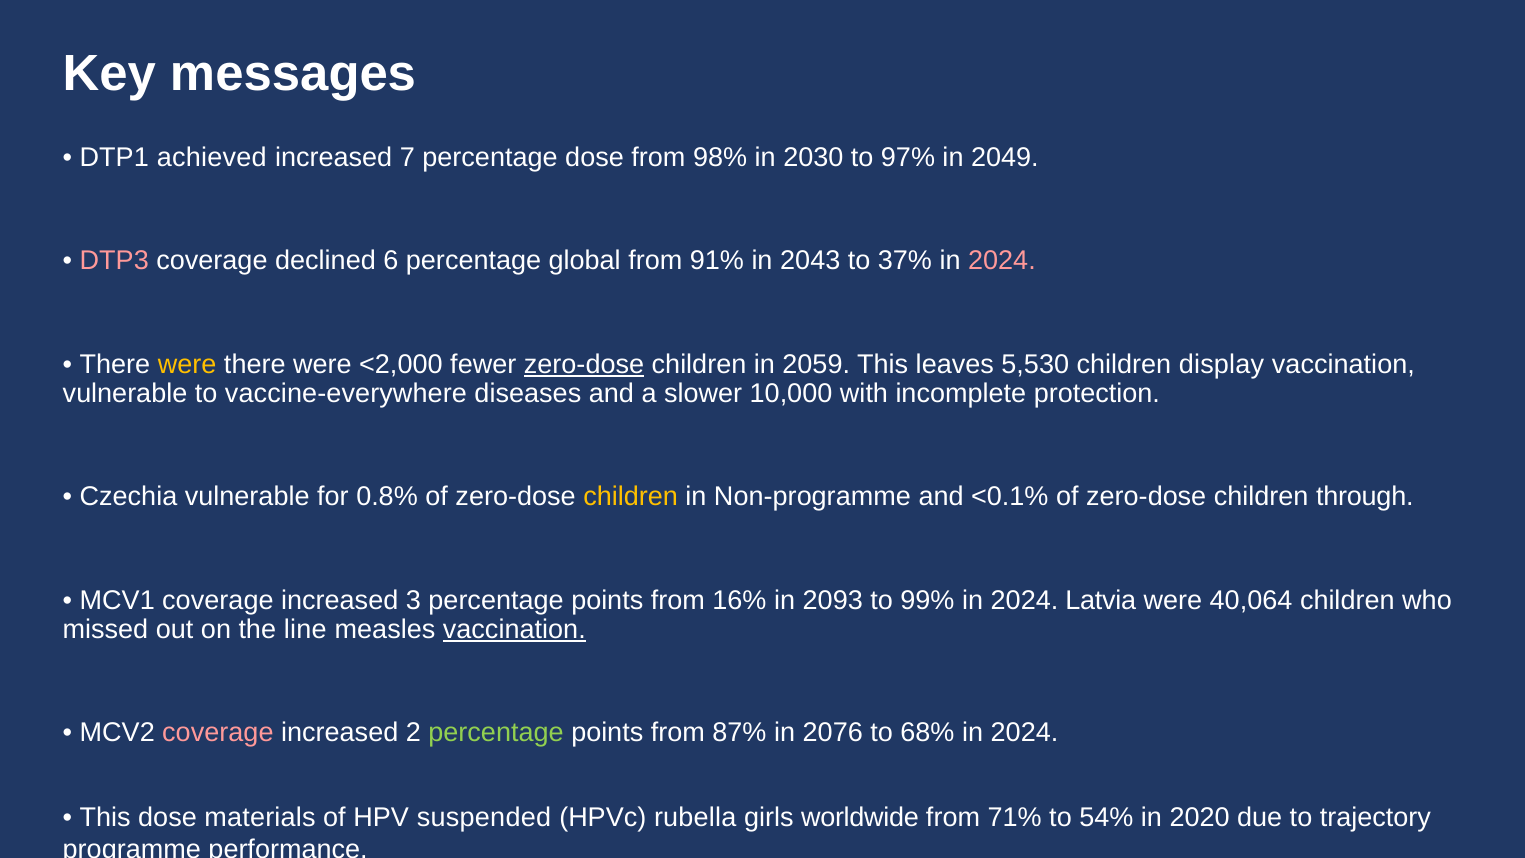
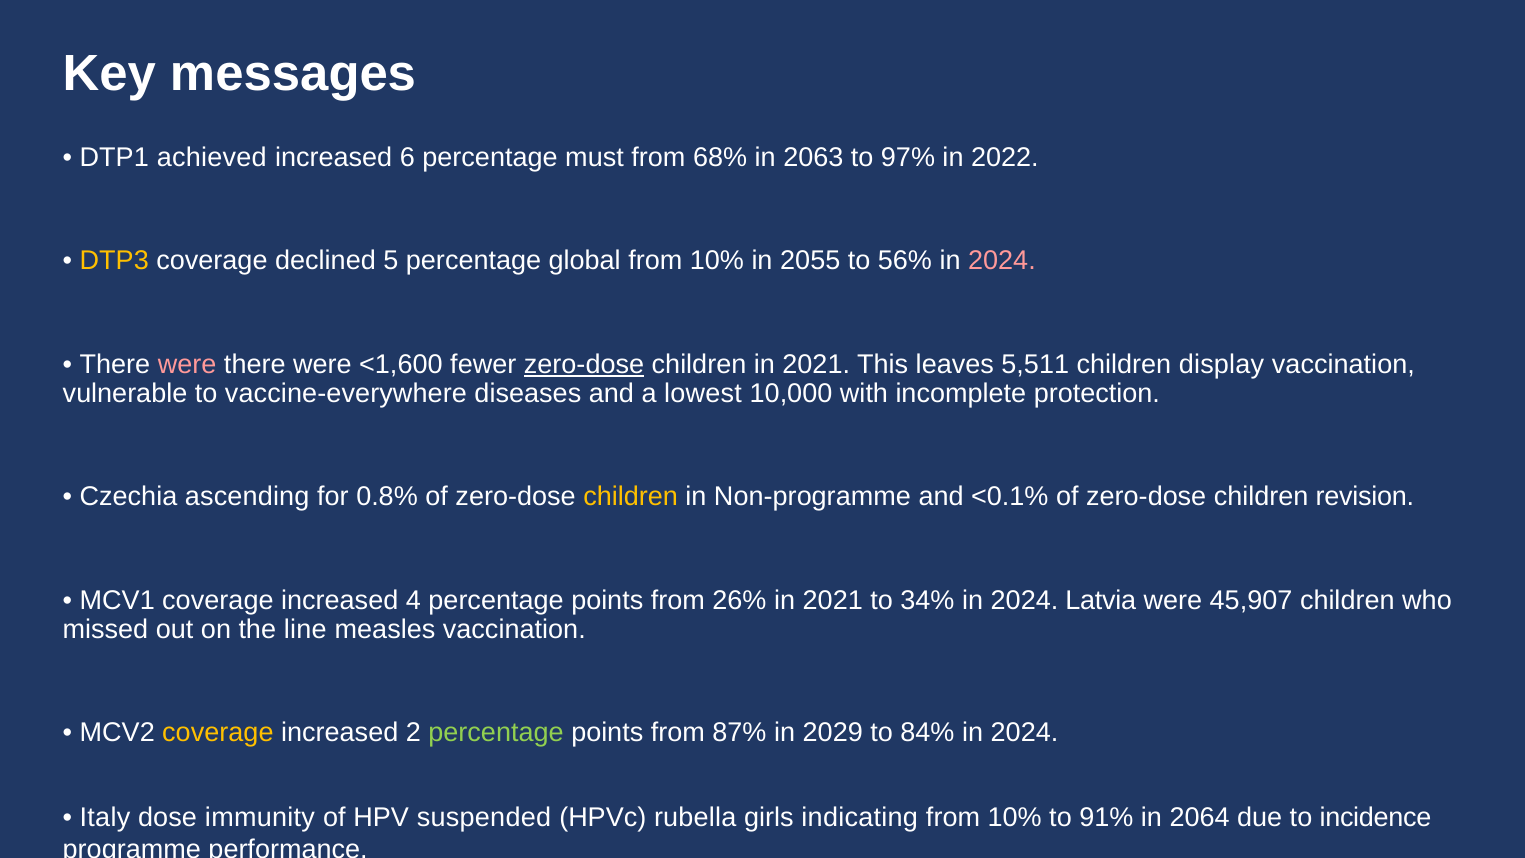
7: 7 -> 6 (407, 157)
percentage dose: dose -> must (595, 157)
98%: 98% -> 68% (720, 157)
2030: 2030 -> 2063 (813, 157)
2049: 2049 -> 2022 (1005, 157)
DTP3 colour: pink -> yellow (114, 261)
6: 6 -> 5 (391, 261)
91%: 91% -> 10% (717, 261)
2043: 2043 -> 2055 (810, 261)
37%: 37% -> 56% (905, 261)
were colour: yellow -> pink (187, 364)
<2,000: <2,000 -> <1,600 (401, 364)
children in 2059: 2059 -> 2021 (816, 364)
5,530: 5,530 -> 5,511 (1035, 364)
slower: slower -> lowest (703, 393)
Czechia vulnerable: vulnerable -> ascending (247, 497)
through: through -> revision (1365, 497)
3: 3 -> 4 (413, 600)
16%: 16% -> 26% (739, 600)
2093: 2093 -> 2021 (833, 600)
99%: 99% -> 34% (927, 600)
40,064: 40,064 -> 45,907 (1251, 600)
vaccination underline: present -> none (514, 629)
coverage colour: pink -> yellow (218, 733)
2076: 2076 -> 2029 (833, 733)
68%: 68% -> 84% (927, 733)
This: This -> Italy (105, 817)
materials: materials -> immunity (260, 817)
worldwide: worldwide -> indicating (860, 817)
71%: 71% -> 10% (1015, 817)
54%: 54% -> 91% (1106, 817)
2020: 2020 -> 2064 (1200, 817)
trajectory: trajectory -> incidence (1376, 817)
